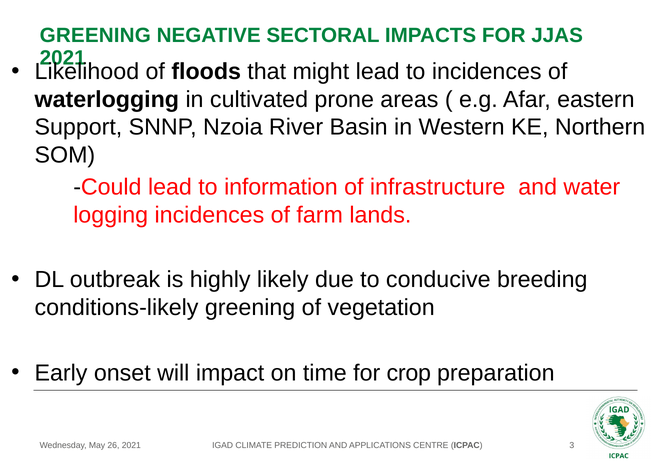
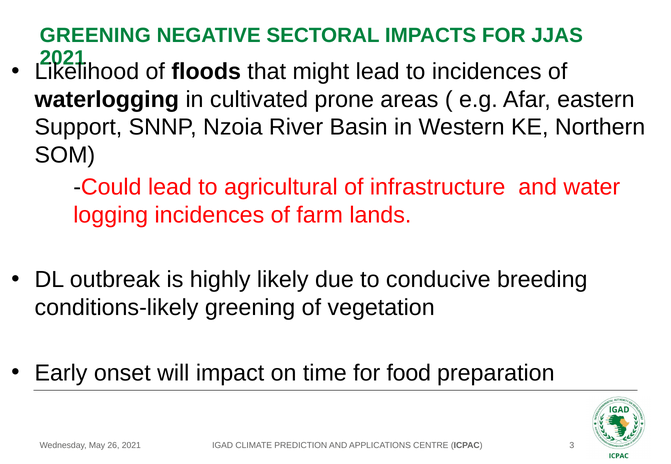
information: information -> agricultural (281, 187)
crop: crop -> food (409, 373)
